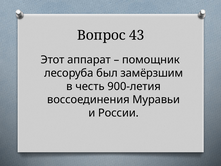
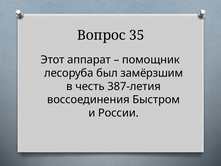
43: 43 -> 35 (137, 35)
900-летия: 900-летия -> 387-летия (134, 86)
Муравьи: Муравьи -> Быстром (156, 100)
